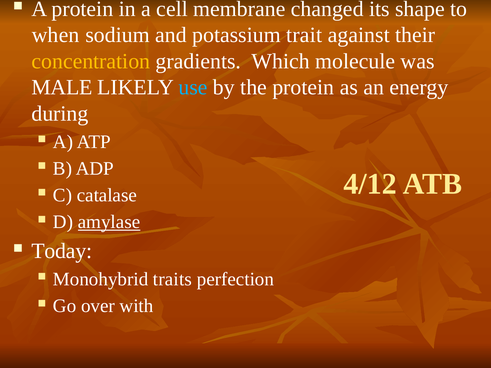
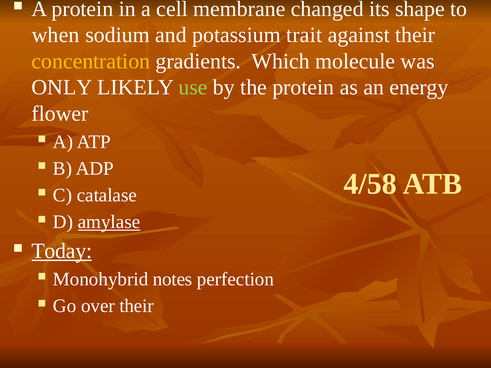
MALE: MALE -> ONLY (62, 87)
use colour: light blue -> light green (193, 87)
during: during -> flower (60, 114)
4/12: 4/12 -> 4/58 (370, 184)
Today underline: none -> present (62, 251)
traits: traits -> notes (173, 279)
over with: with -> their (137, 306)
